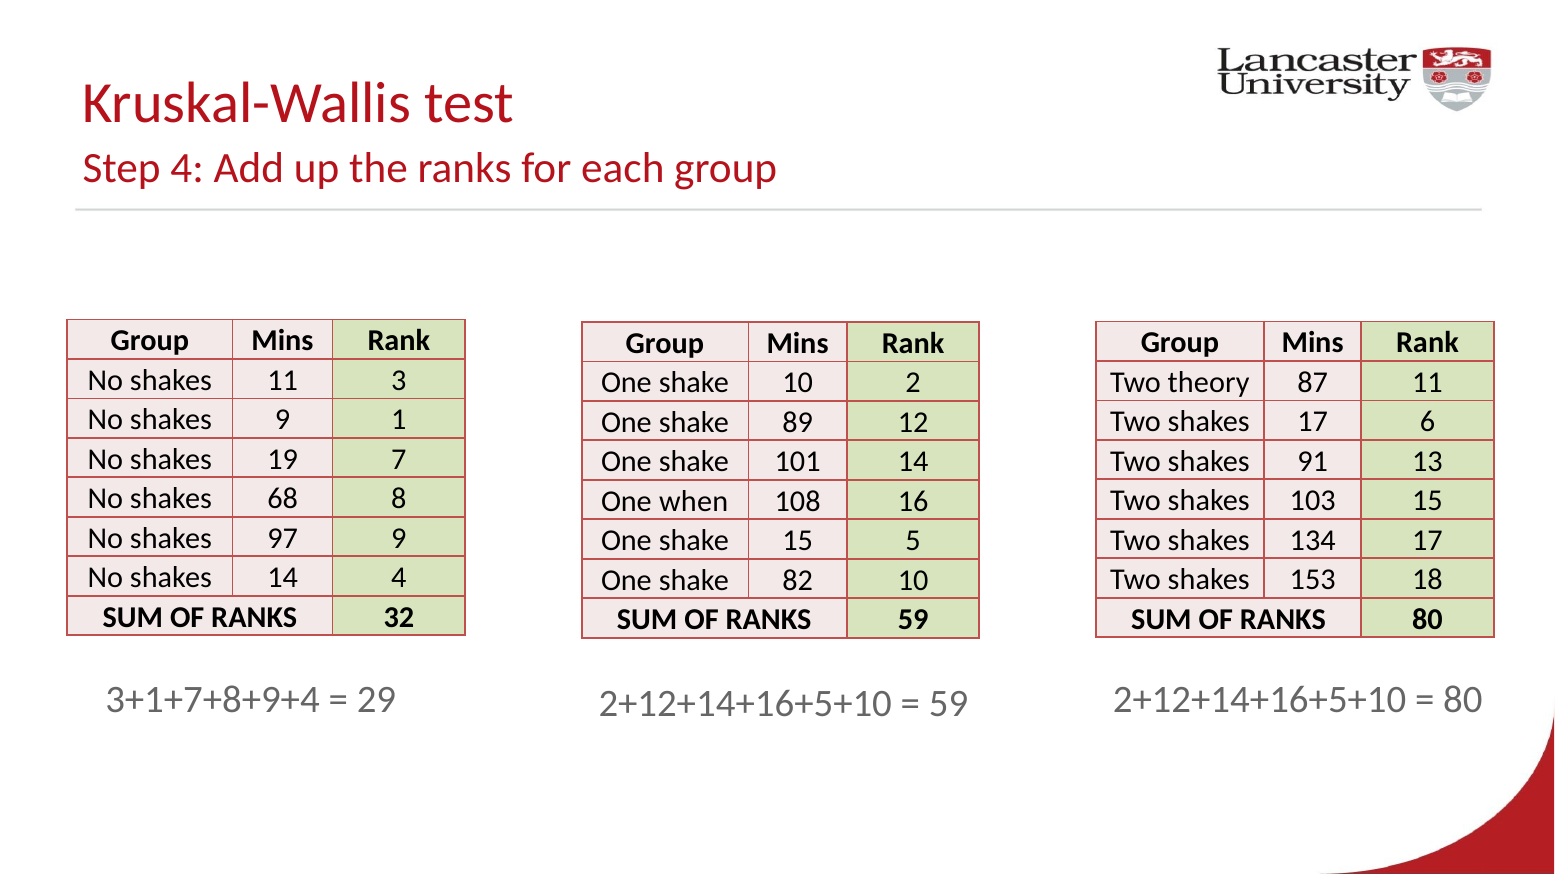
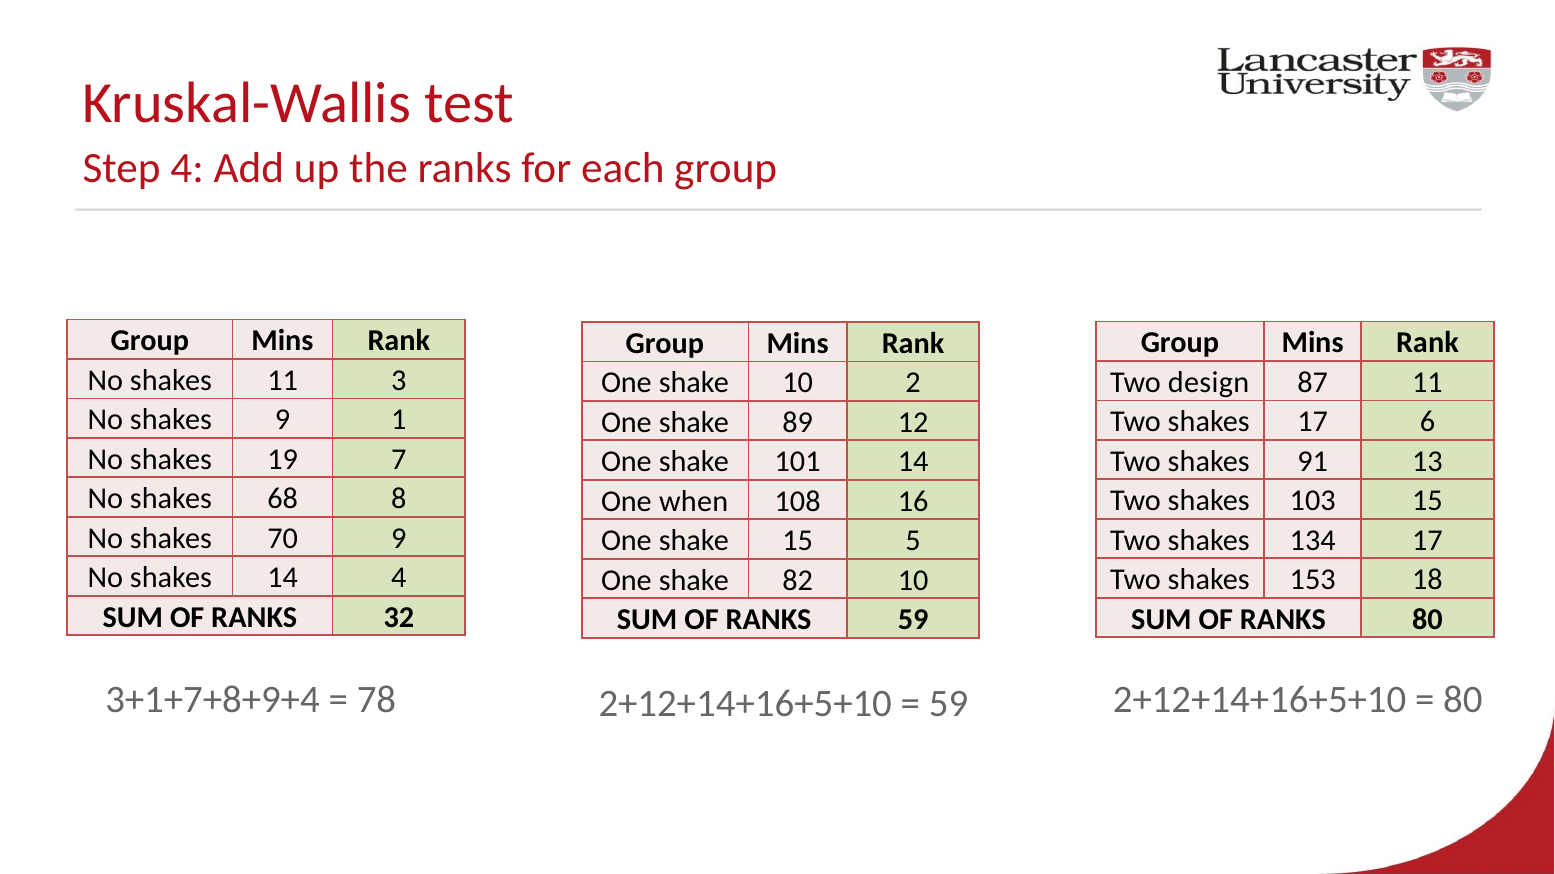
theory: theory -> design (1209, 383)
97: 97 -> 70 (283, 539)
29: 29 -> 78 (376, 700)
